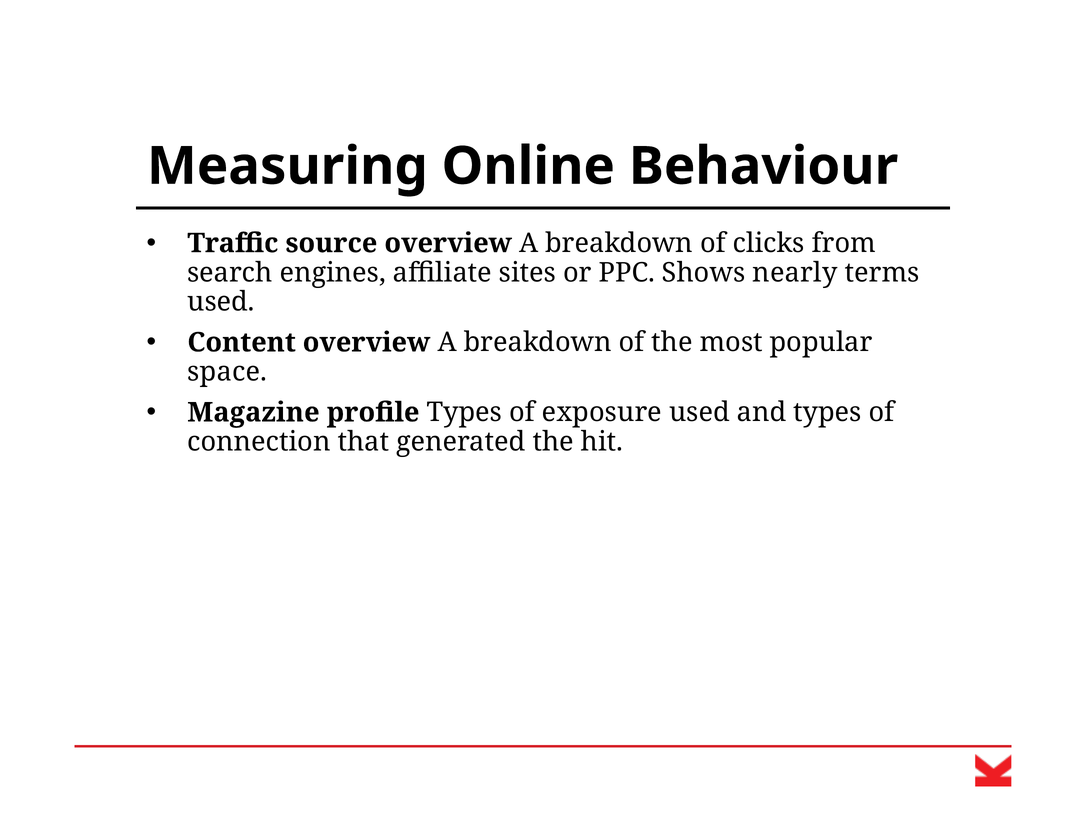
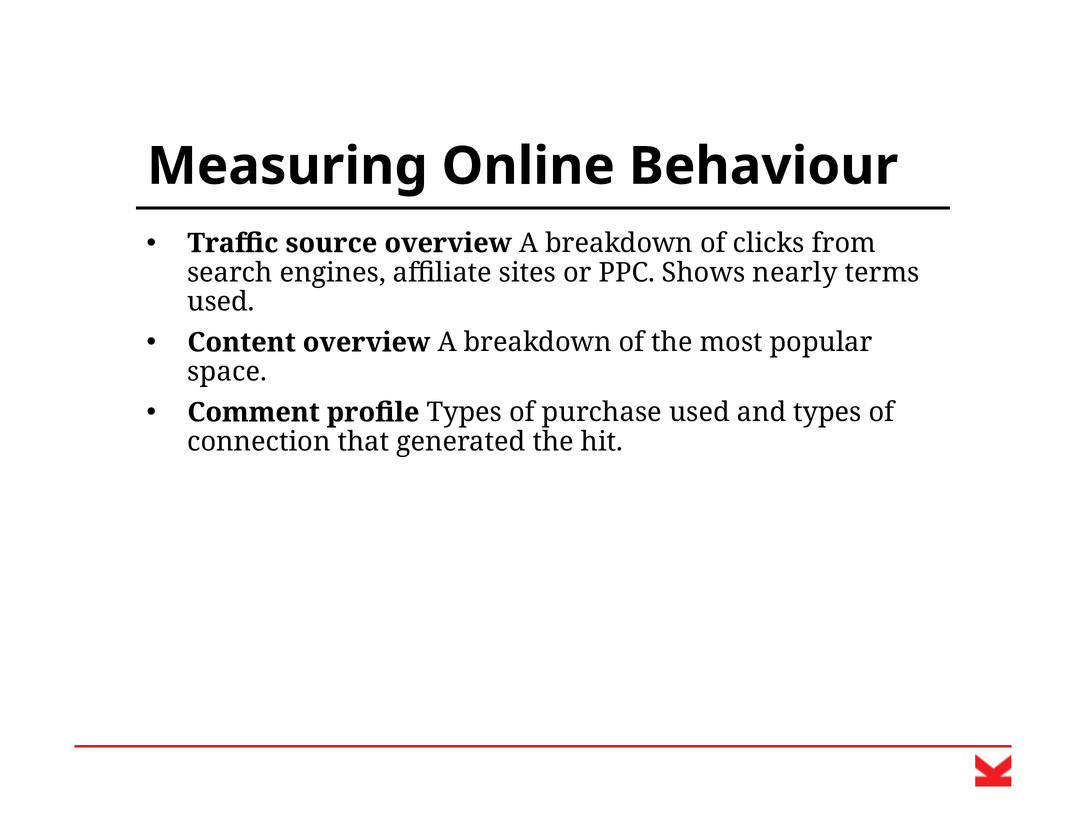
Magazine: Magazine -> Comment (254, 413)
exposure: exposure -> purchase (602, 413)
